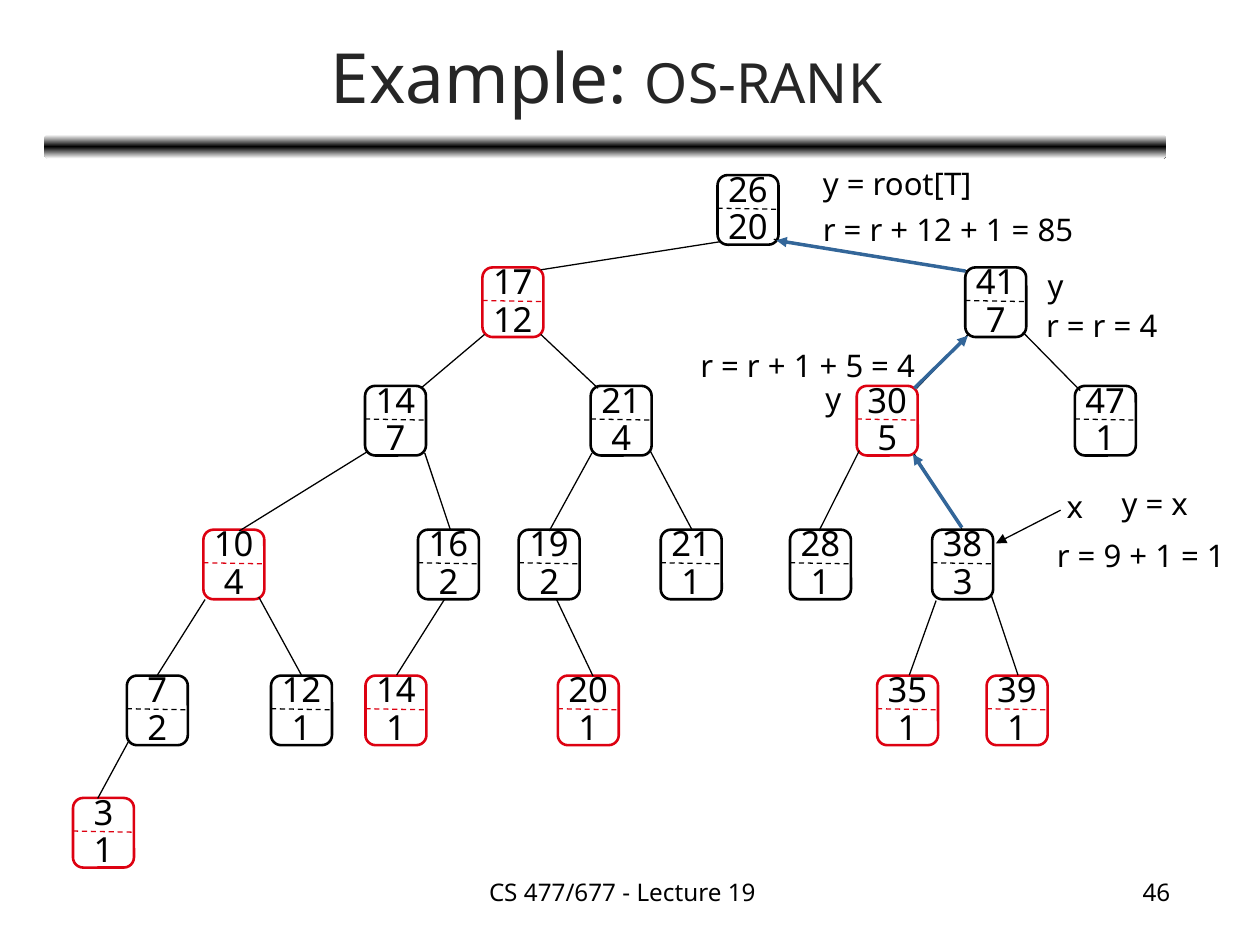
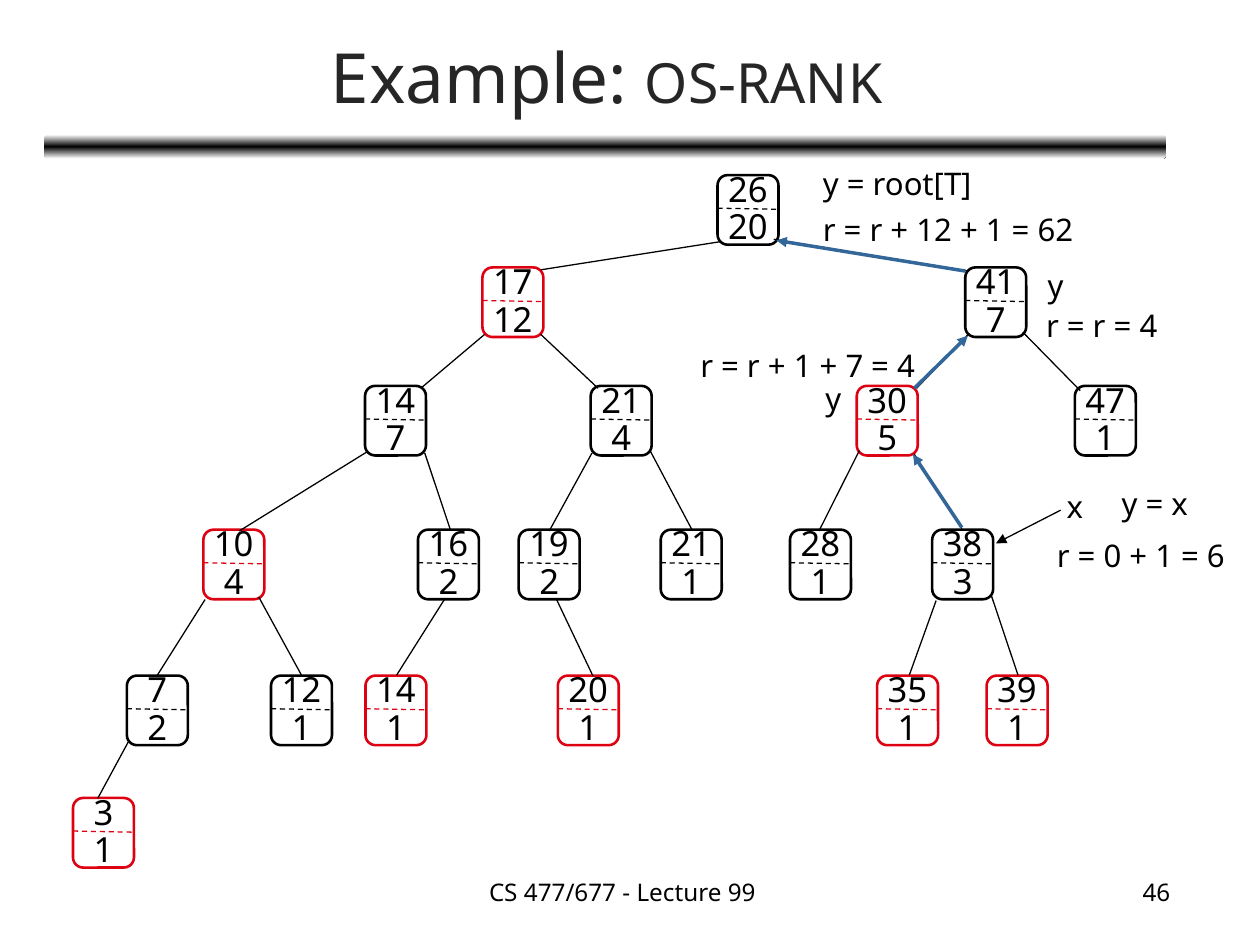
85: 85 -> 62 (1055, 232)
5: 5 -> 7 (854, 367)
9: 9 -> 0 (1112, 557)
1: 1 -> 6 (1216, 557)
Lecture 19: 19 -> 99 (742, 894)
